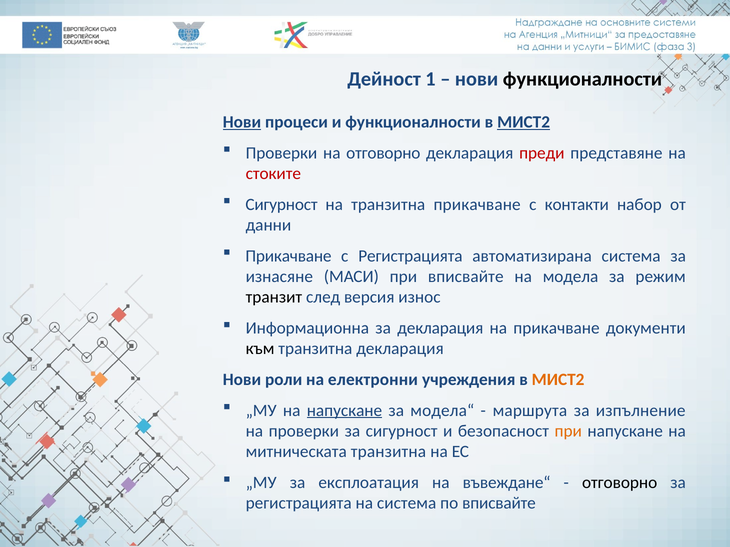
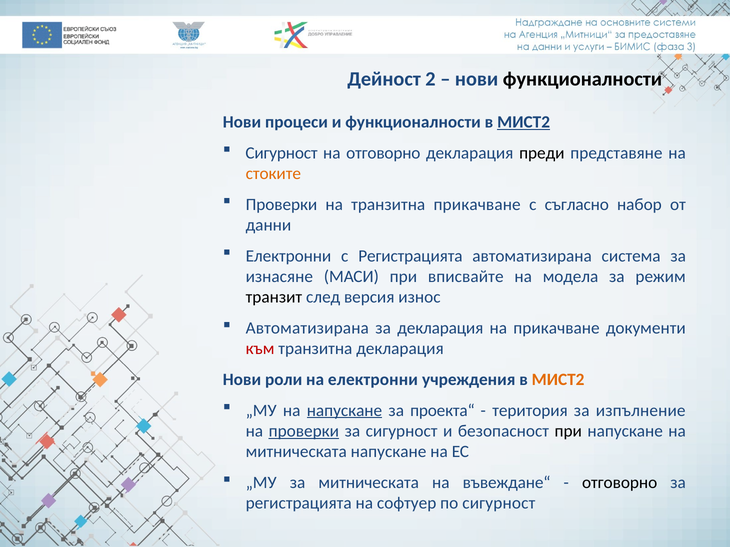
1: 1 -> 2 (430, 79)
Нови underline: present -> none (242, 122)
Проверки: Проверки -> Сигурност (282, 153)
преди colour: red -> black (542, 153)
стоките colour: red -> orange (273, 174)
Сигурност: Сигурност -> Проверки (281, 205)
контакти: контакти -> съгласно (577, 205)
Прикачване: Прикачване -> Електронни (288, 256)
Информационна: Информационна -> Автоматизирана (307, 328)
към colour: black -> red (260, 349)
модела“: модела“ -> проекта“ (442, 411)
маршрута: маршрута -> територия (530, 411)
проверки underline: none -> present (304, 431)
при colour: orange -> black (568, 431)
митническата транзитна: транзитна -> напускане (389, 452)
за експлоатация: експлоатация -> митническата (369, 483)
на система: система -> софтуер (407, 504)
по вписвайте: вписвайте -> сигурност (499, 504)
